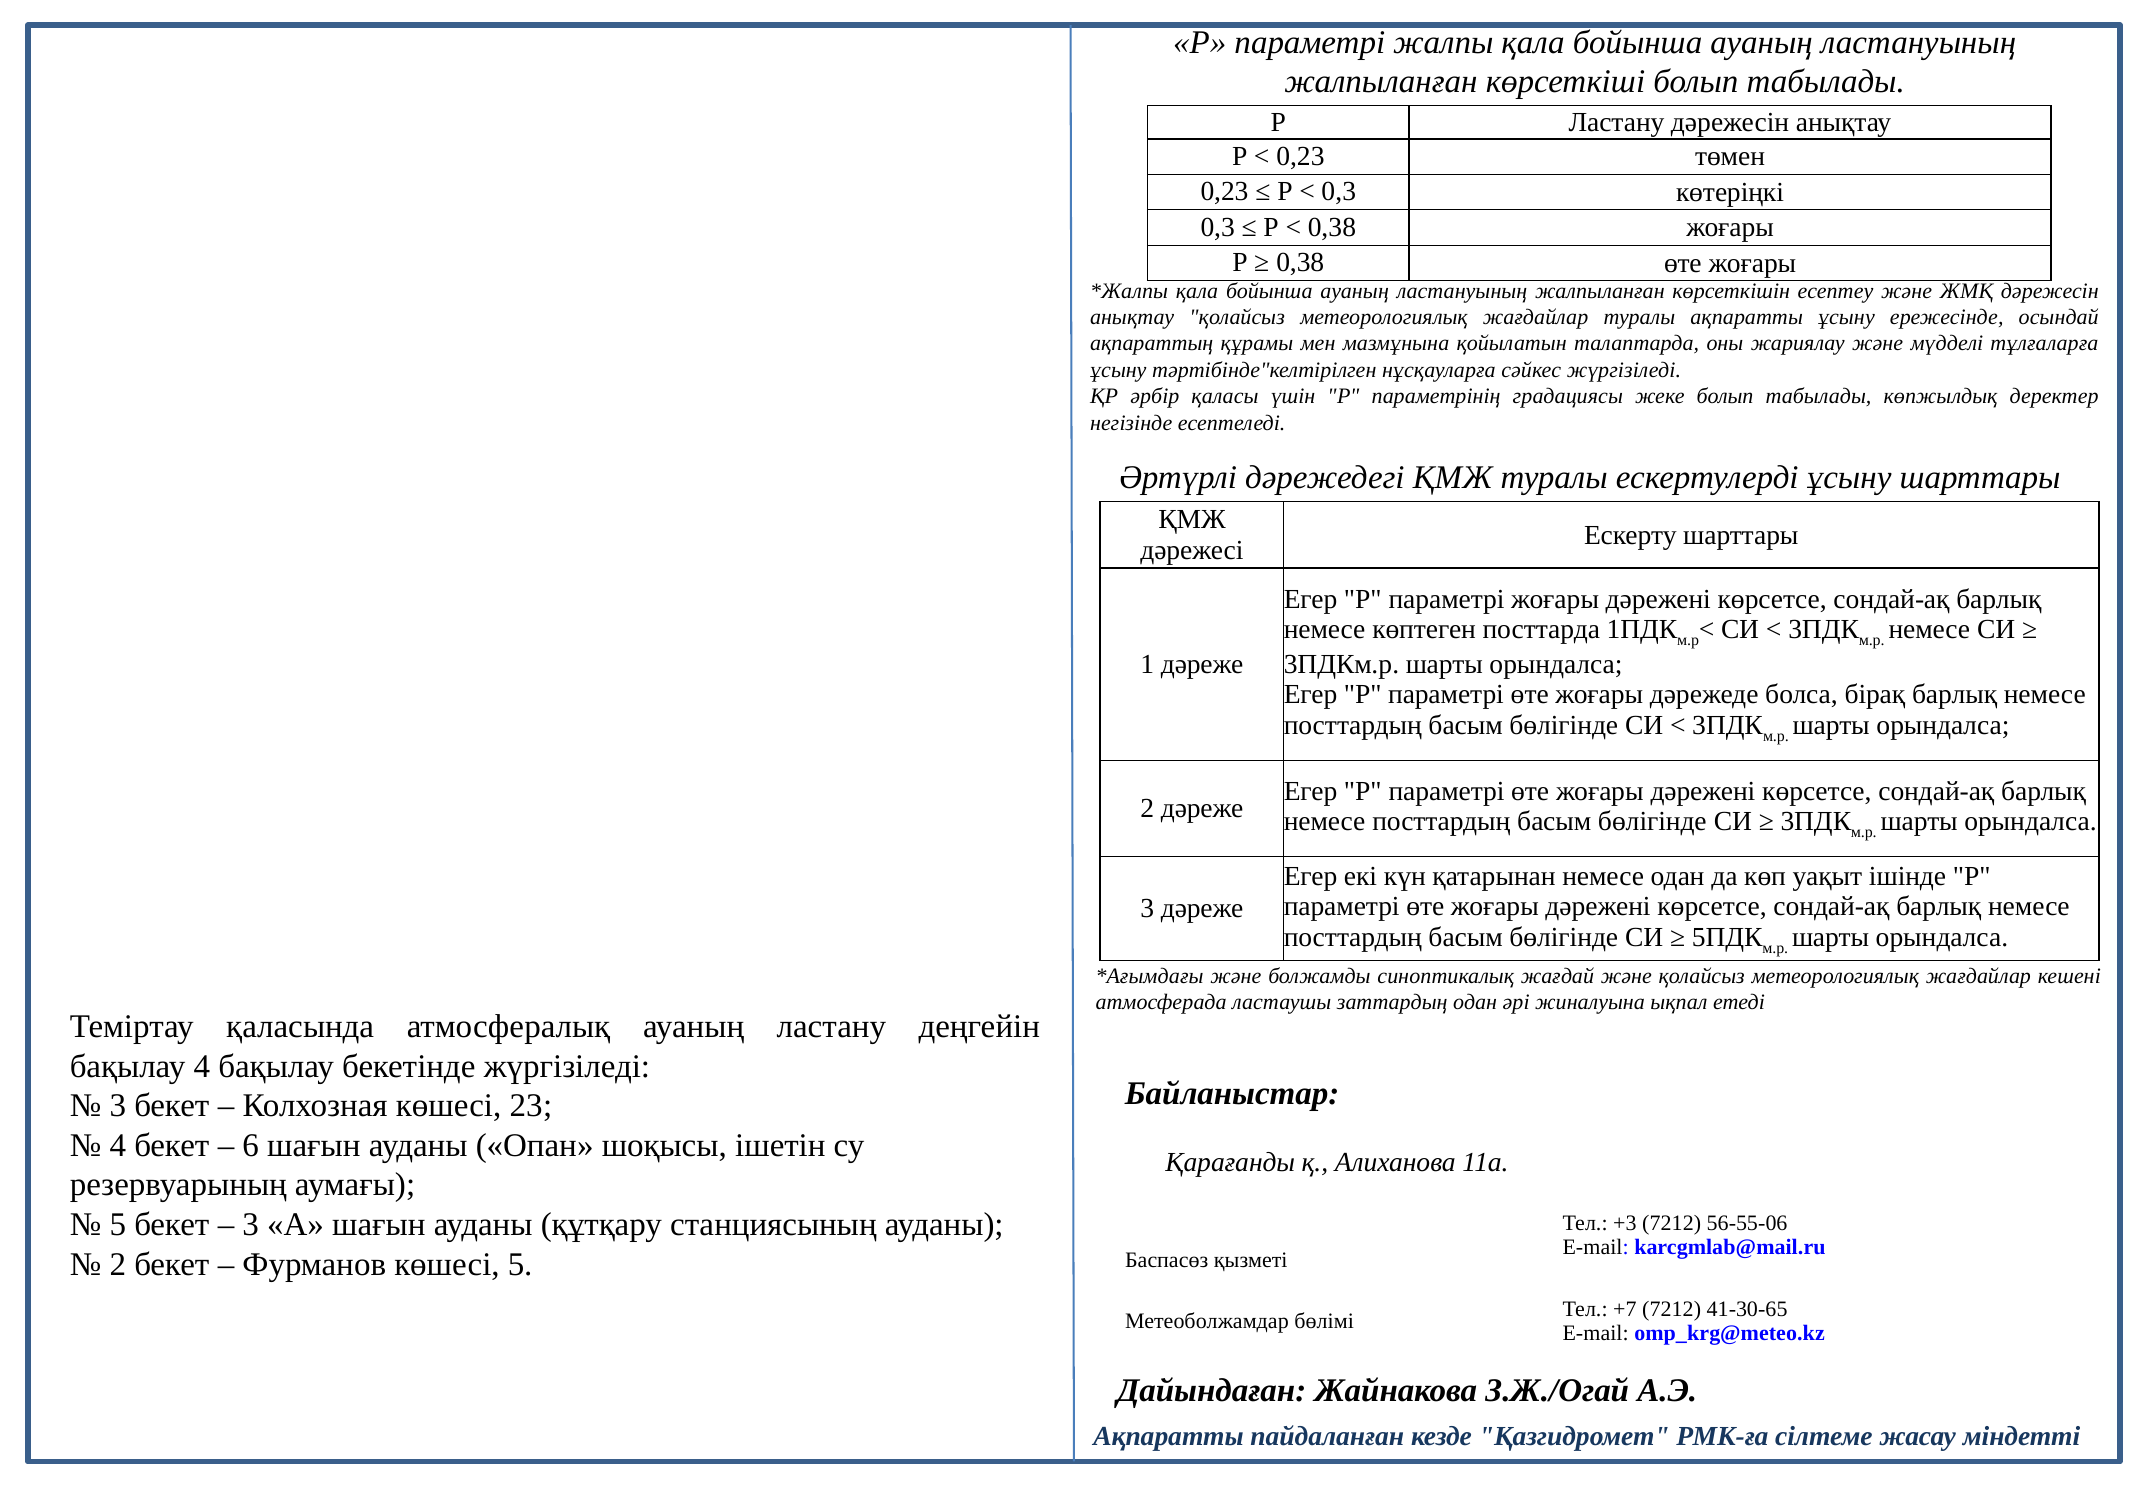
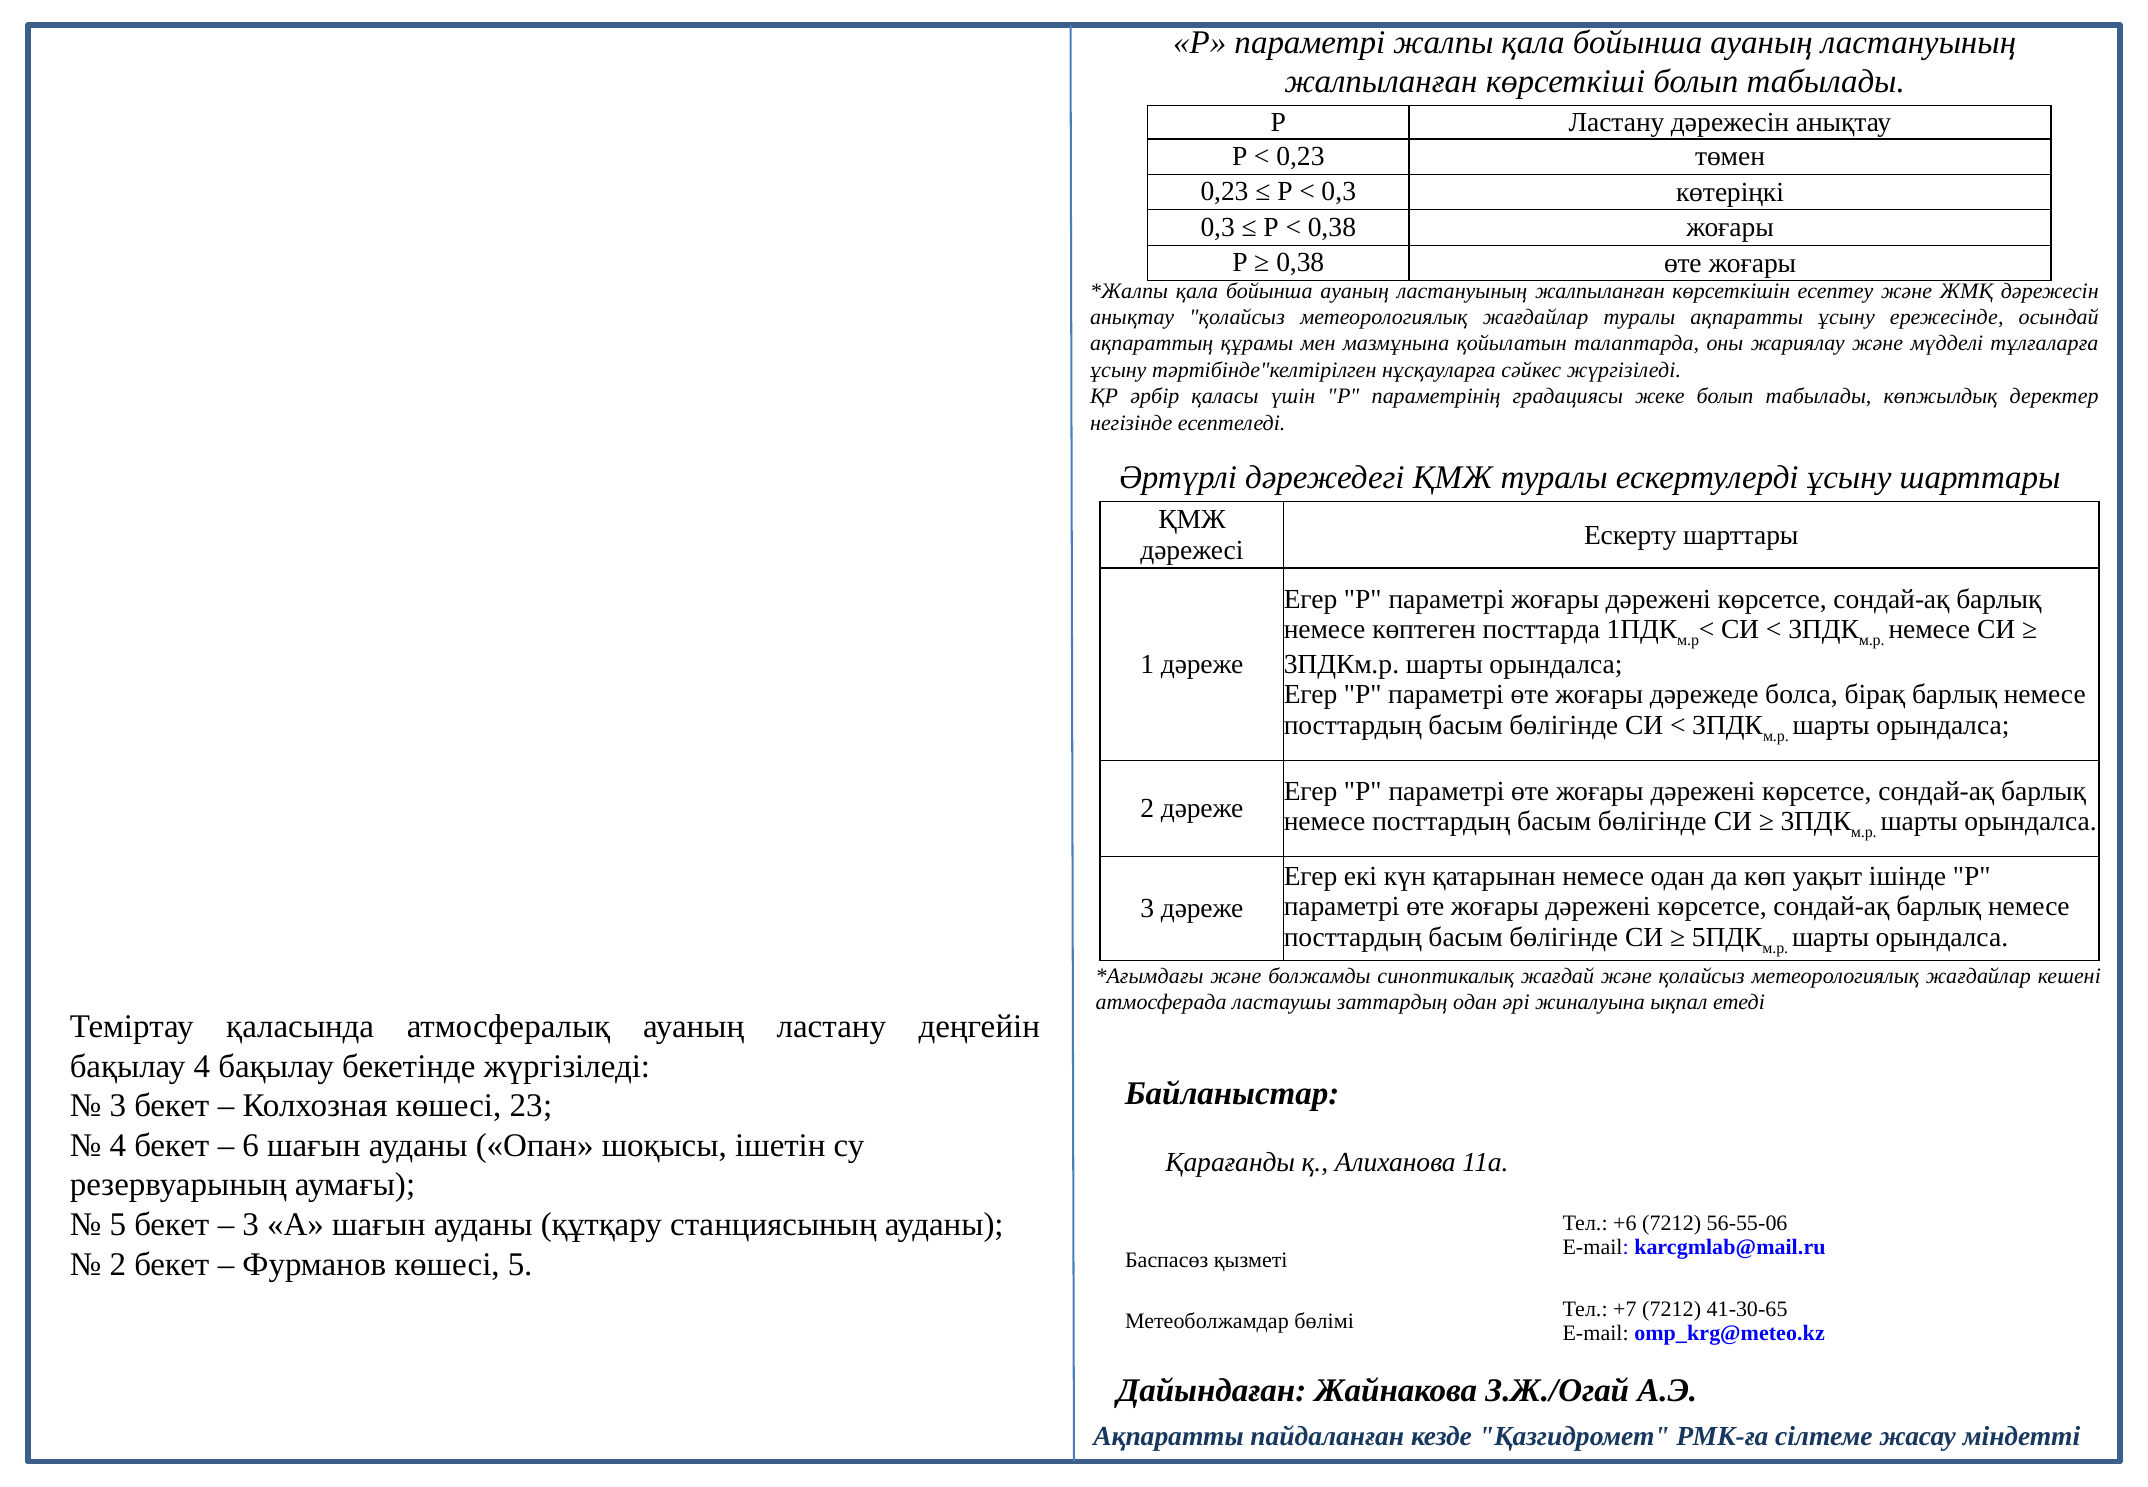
+3: +3 -> +6 (1625, 1223)
